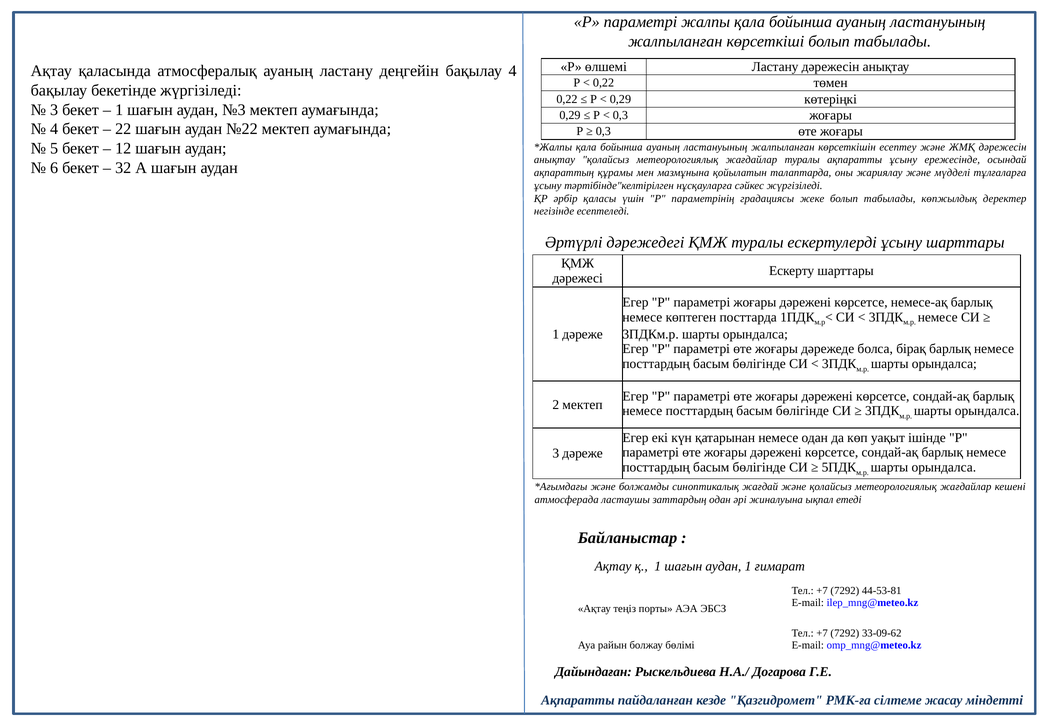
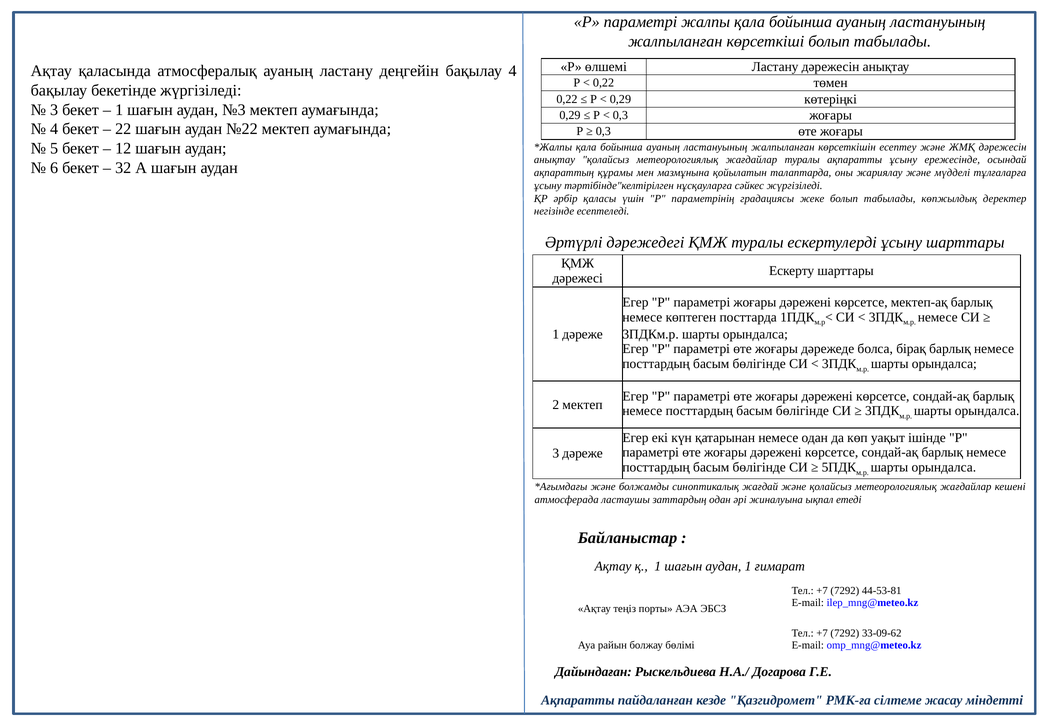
немесе-ақ: немесе-ақ -> мектеп-ақ (919, 302)
